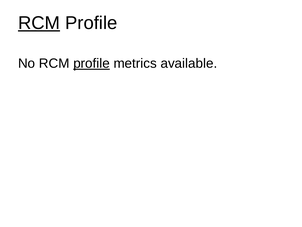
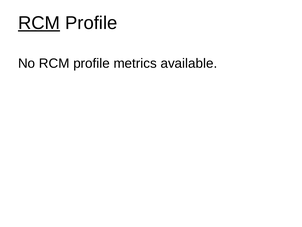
profile underline: present -> none (92, 63)
